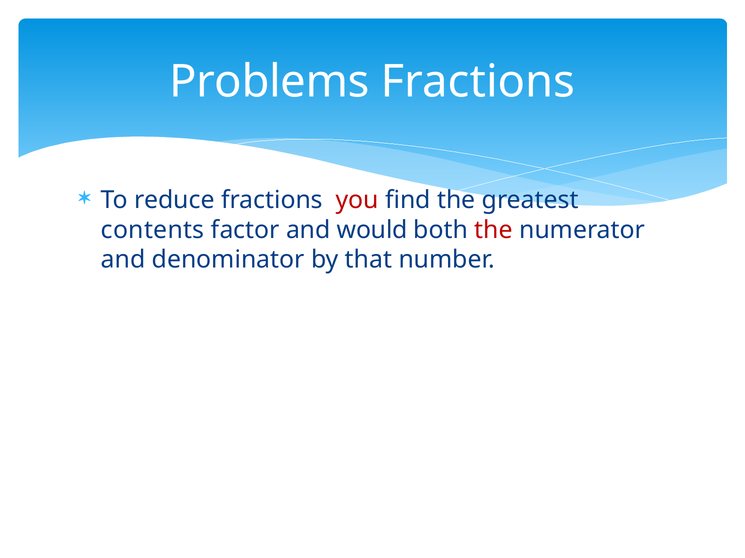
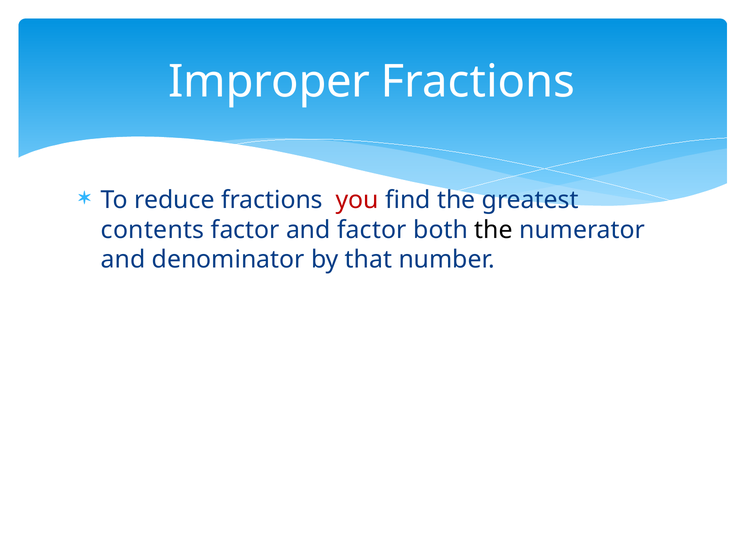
Problems: Problems -> Improper (269, 82)
and would: would -> factor (372, 230)
the colour: red -> black (494, 230)
